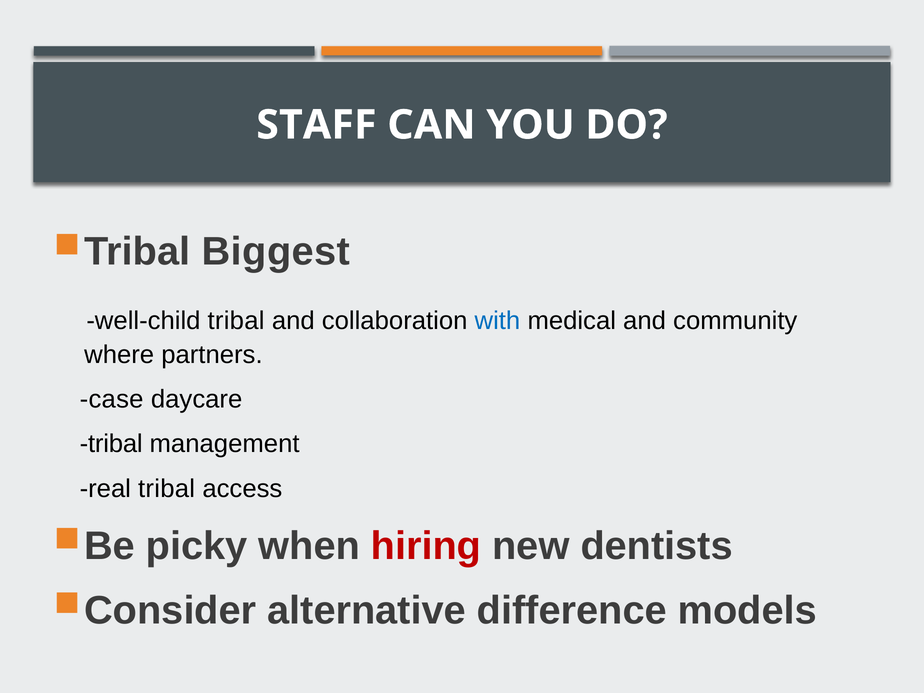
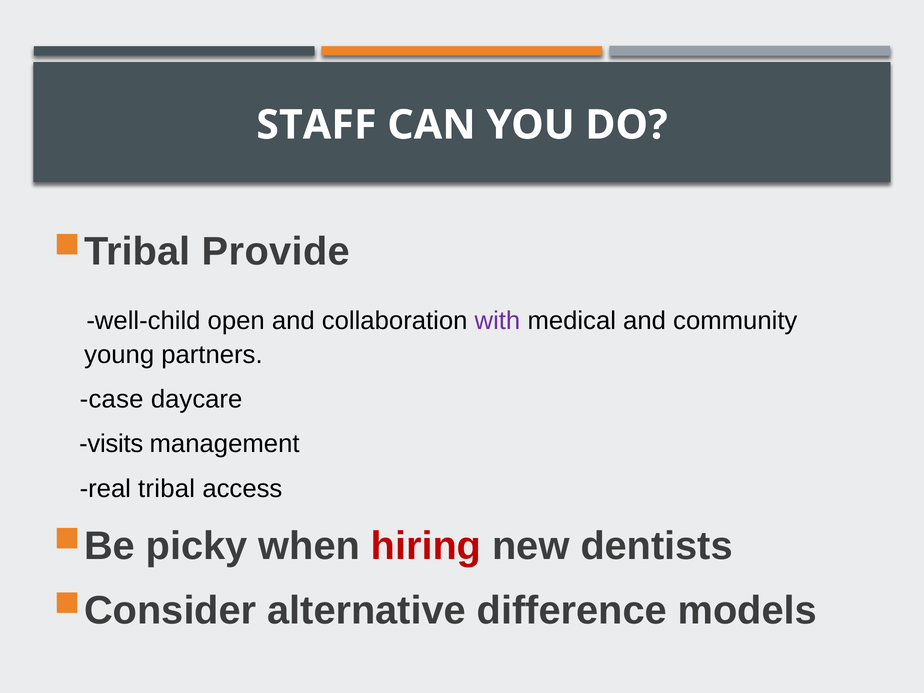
Biggest: Biggest -> Provide (276, 252)
well-child tribal: tribal -> open (236, 321)
with colour: blue -> purple (497, 321)
where: where -> young (119, 355)
tribal: tribal -> visits (111, 444)
